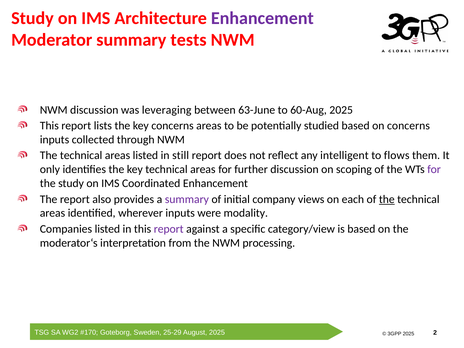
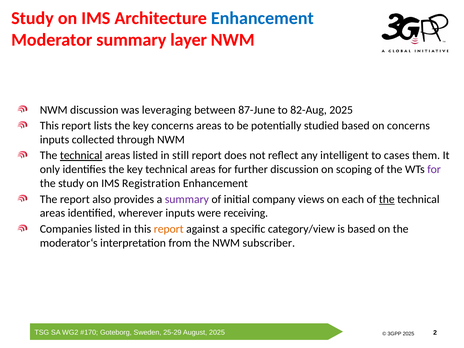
Enhancement colour: purple -> blue (262, 18)
tests: tests -> layer (189, 40)
63-June: 63-June -> 87-June (257, 110)
60-Aug: 60-Aug -> 82-Aug (309, 110)
technical underline: none -> present (81, 156)
flows: flows -> cases (397, 156)
Coordinated: Coordinated -> Registration (151, 183)
modality: modality -> receiving (246, 213)
report colour: purple -> orange (169, 229)
processing: processing -> subscriber (269, 243)
